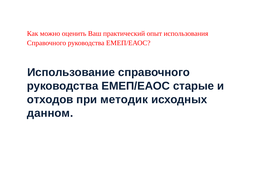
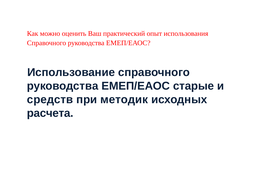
отходов: отходов -> средств (50, 100)
данном: данном -> расчета (50, 113)
